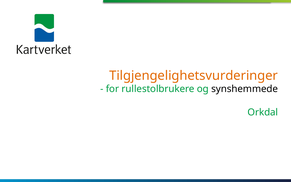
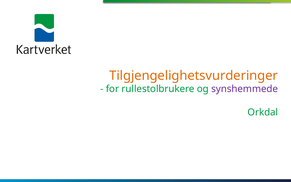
synshemmede colour: black -> purple (245, 89)
